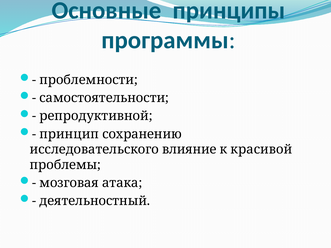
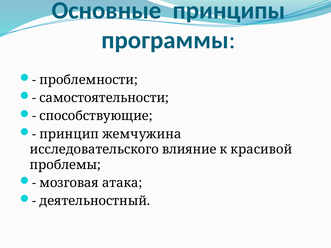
репродуктивной: репродуктивной -> способствующие (96, 116)
сохранению: сохранению -> жемчужина (142, 134)
